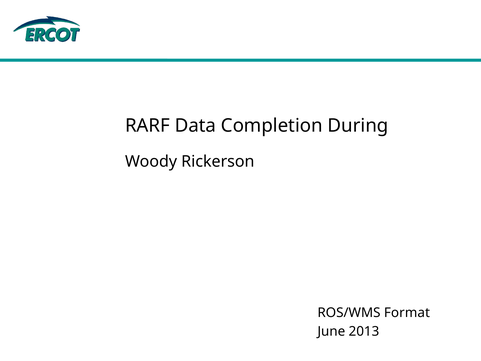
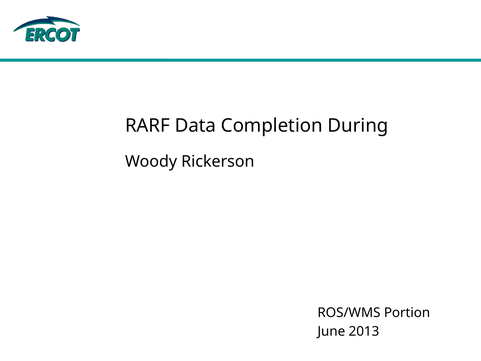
Format: Format -> Portion (407, 313)
